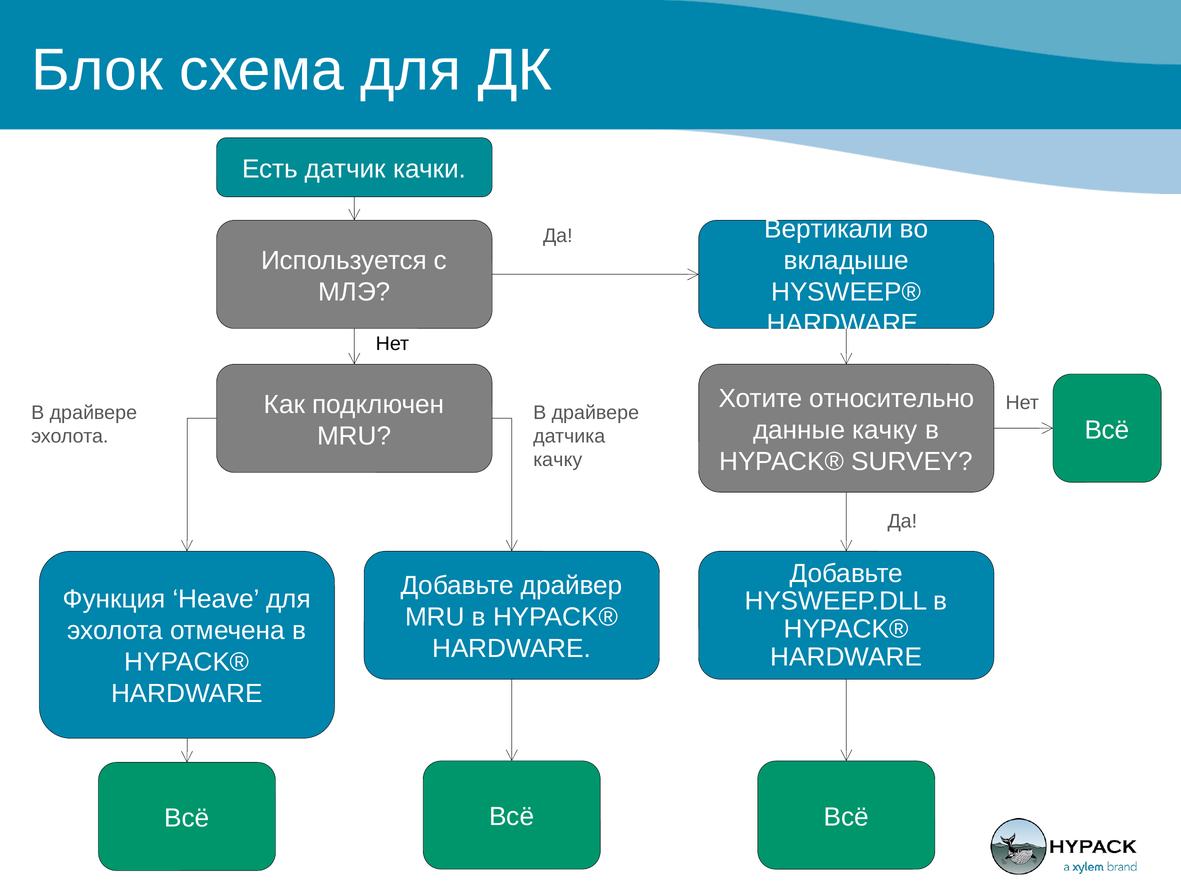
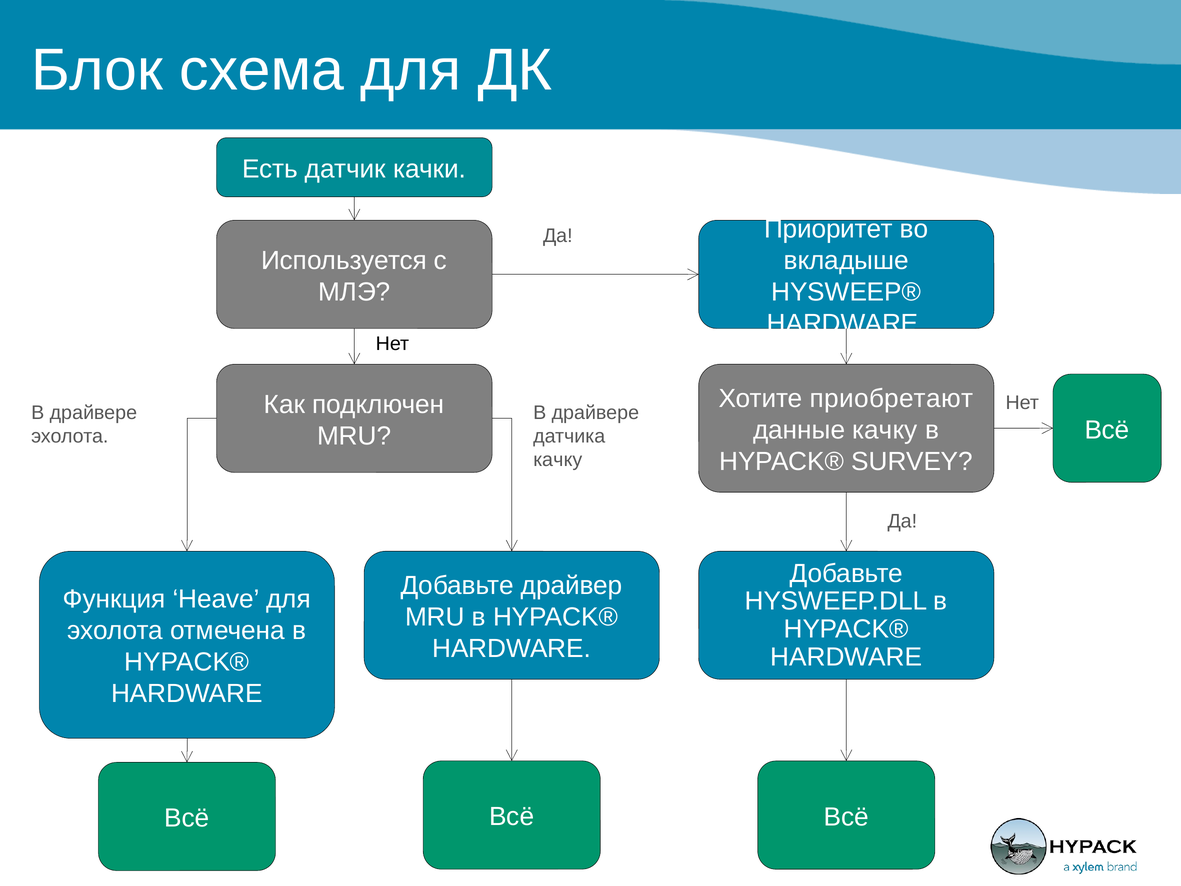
Вертикали: Вертикали -> Приоритет (829, 229)
относительно: относительно -> приобретают (892, 398)
